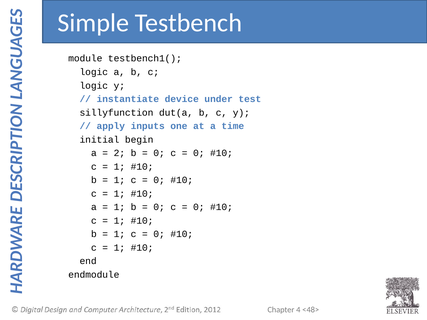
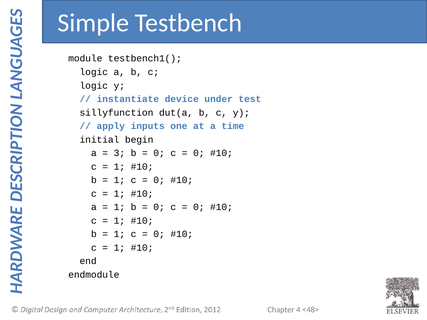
2: 2 -> 3 (119, 153)
